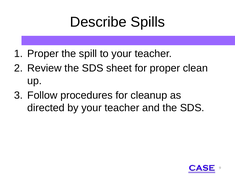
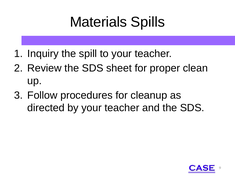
Describe: Describe -> Materials (98, 22)
Proper: Proper -> Inquiry (43, 54)
